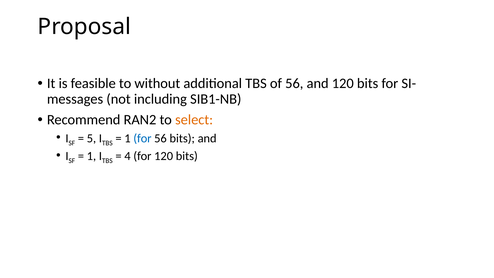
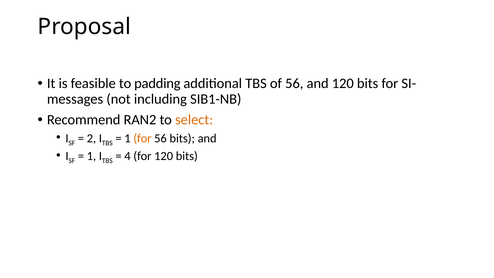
without: without -> padding (157, 84)
5: 5 -> 2 (91, 138)
for colour: blue -> orange (142, 138)
